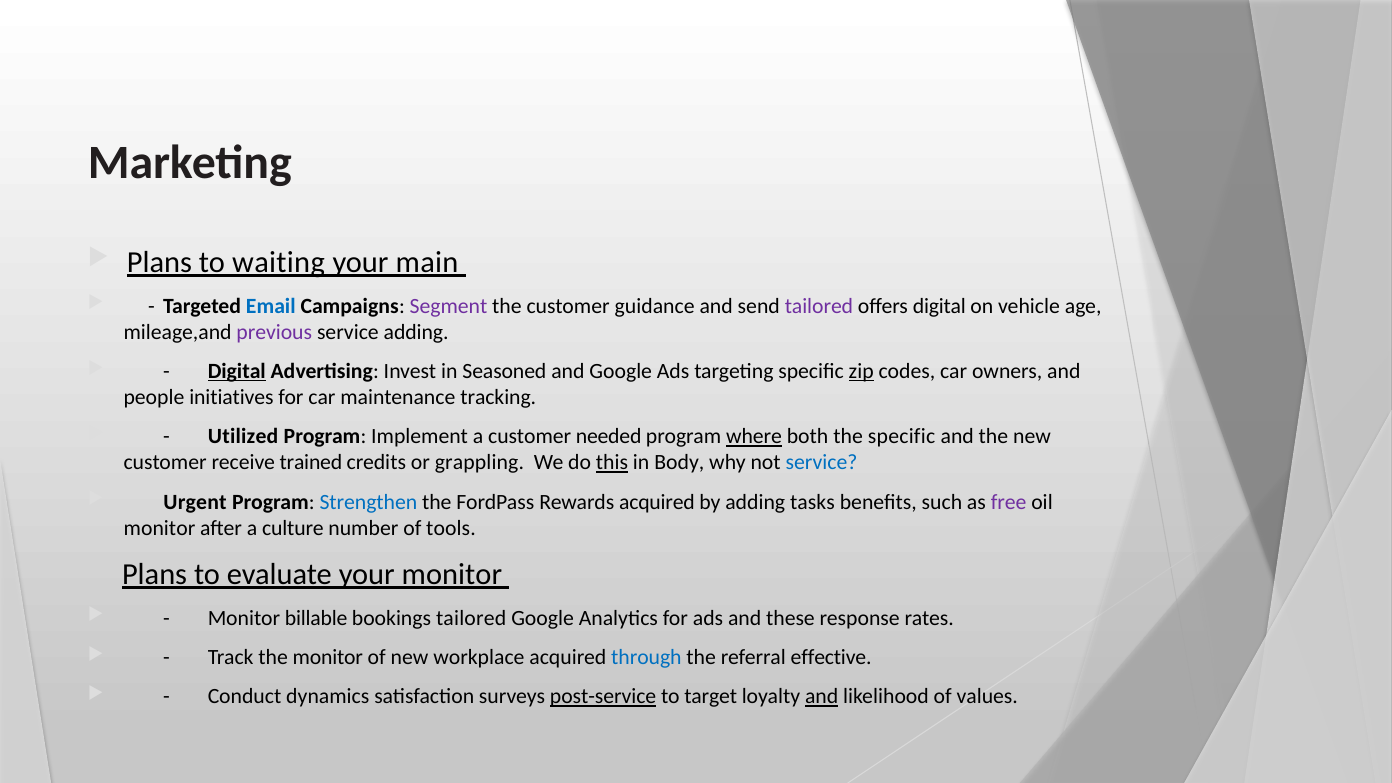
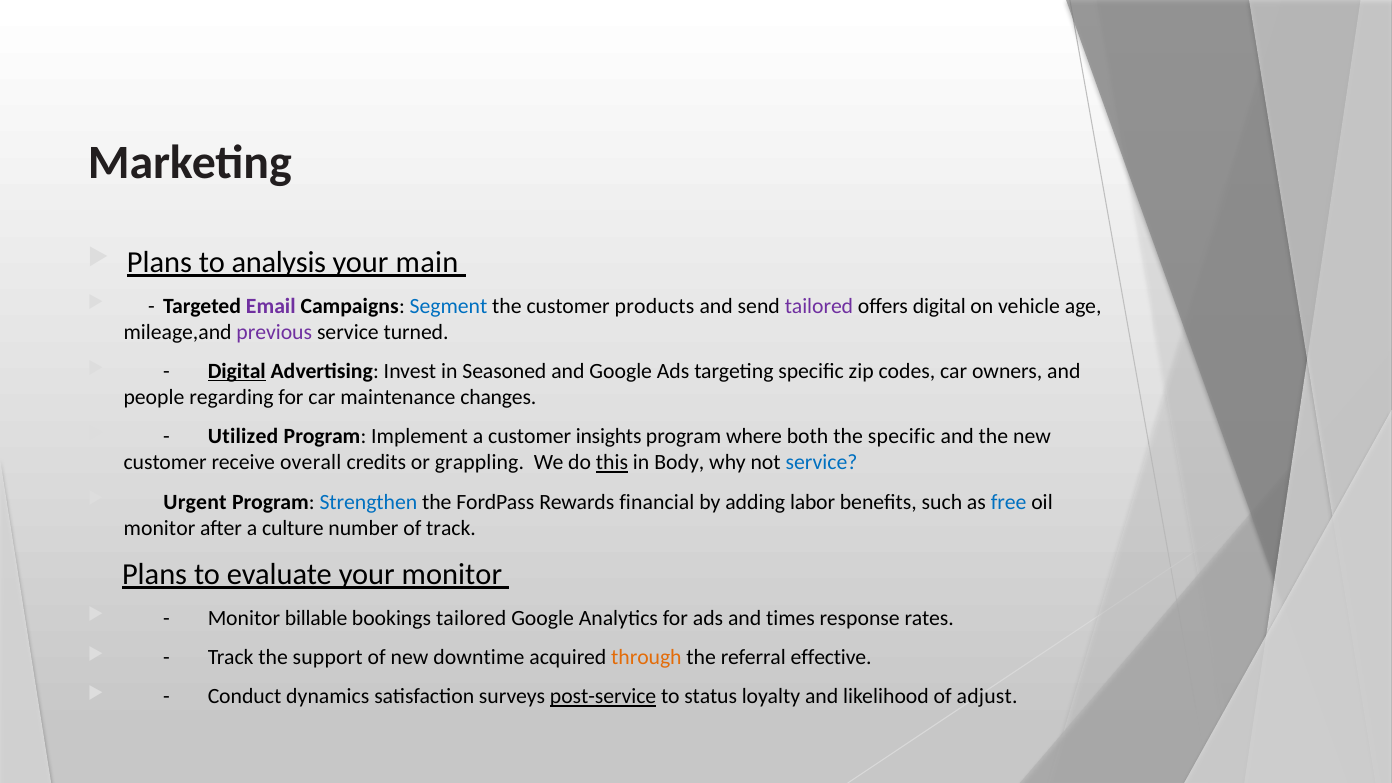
waiting: waiting -> analysis (279, 262)
Email colour: blue -> purple (271, 306)
Segment colour: purple -> blue (448, 306)
guidance: guidance -> products (655, 306)
service adding: adding -> turned (416, 332)
zip underline: present -> none (861, 371)
initiatives: initiatives -> regarding (231, 397)
tracking: tracking -> changes (498, 397)
needed: needed -> insights (609, 437)
where underline: present -> none (754, 437)
trained: trained -> overall (311, 463)
Rewards acquired: acquired -> financial (657, 502)
tasks: tasks -> labor (813, 502)
free colour: purple -> blue (1009, 502)
of tools: tools -> track (451, 528)
these: these -> times (791, 618)
the monitor: monitor -> support (328, 657)
workplace: workplace -> downtime (479, 657)
through colour: blue -> orange (646, 657)
target: target -> status (711, 697)
and underline: present -> none (822, 697)
values: values -> adjust (987, 697)
